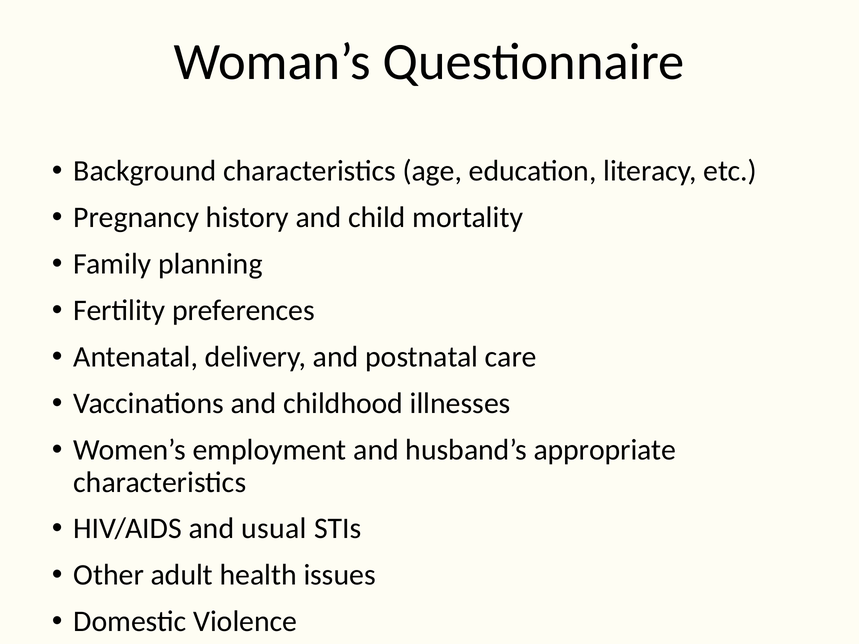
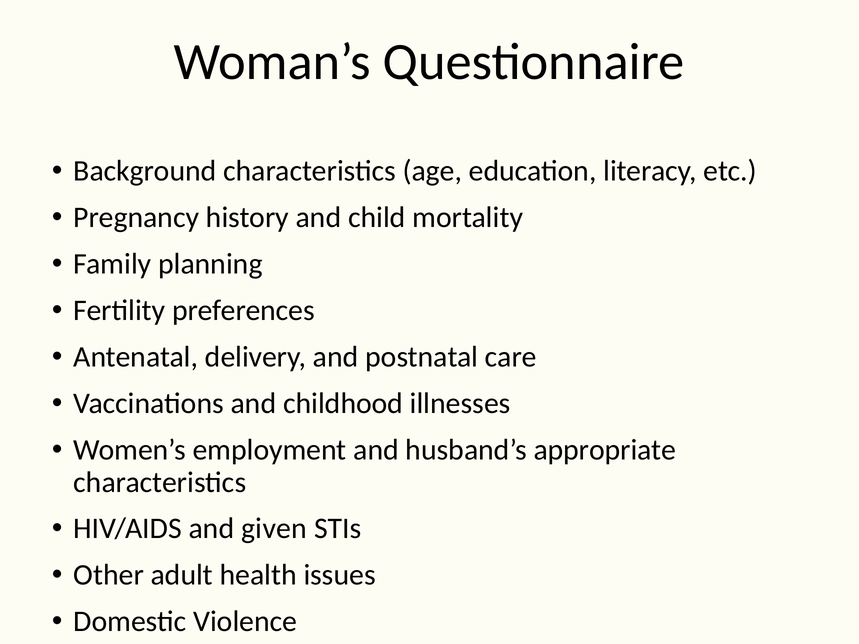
usual: usual -> given (274, 529)
